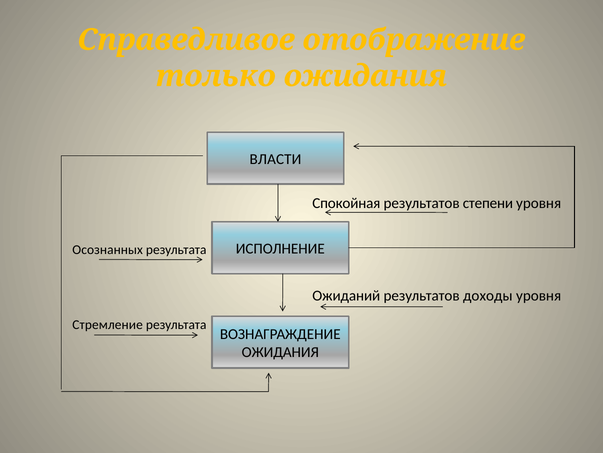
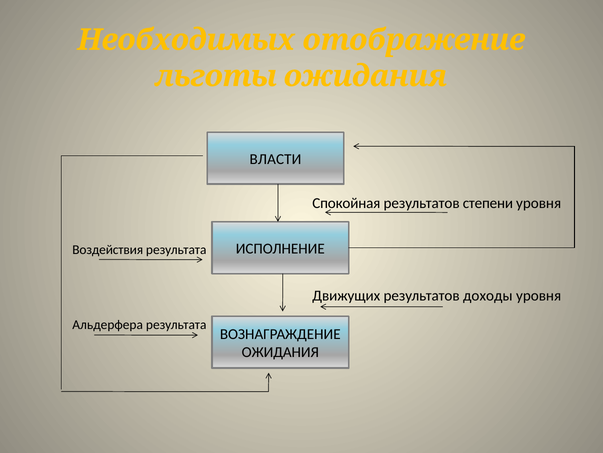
Справедливое: Справедливое -> Необходимых (186, 40)
только: только -> льготы (216, 76)
Осознанных: Осознанных -> Воздействия (108, 249)
Ожиданий: Ожиданий -> Движущих (346, 295)
Стремление: Стремление -> Альдерфера (108, 324)
